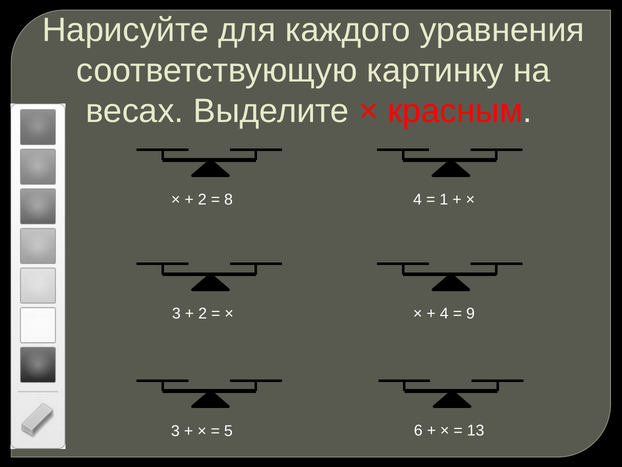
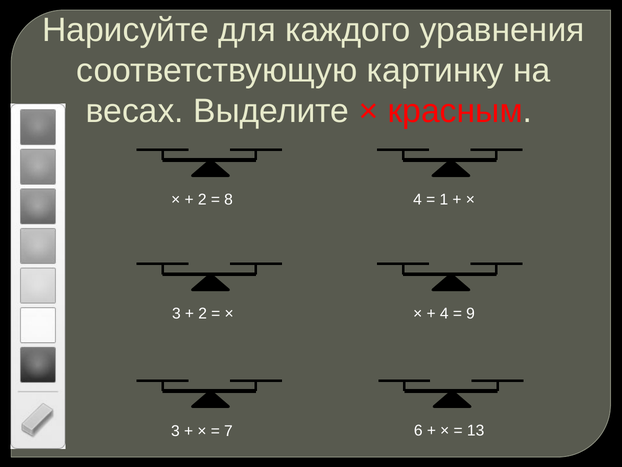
5: 5 -> 7 (228, 431)
